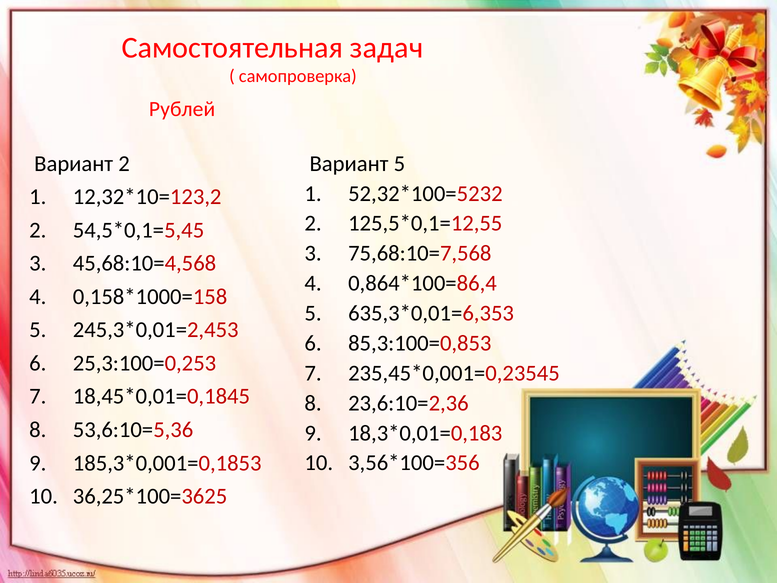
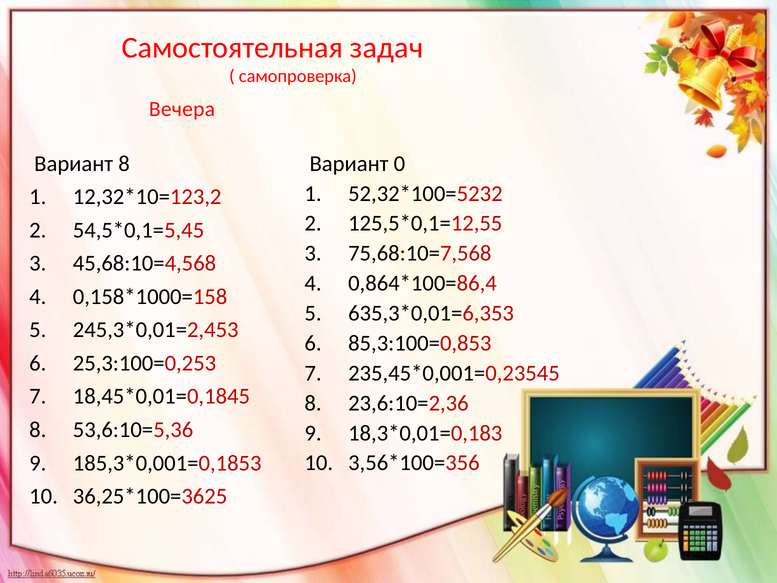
Рублей: Рублей -> Вечера (182, 109)
Вариант 2: 2 -> 8 (124, 164)
Вариант 5: 5 -> 0 (399, 164)
